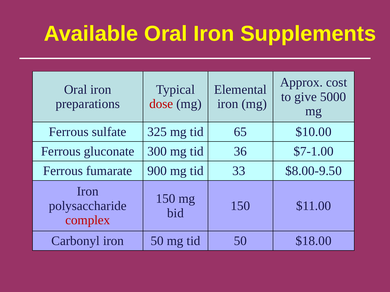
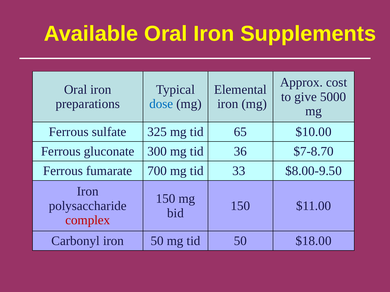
dose colour: red -> blue (161, 104)
$7-1.00: $7-1.00 -> $7-8.70 (314, 152)
900: 900 -> 700 (157, 171)
